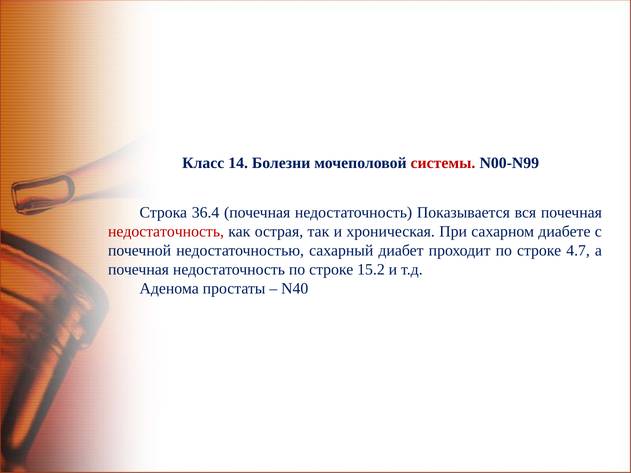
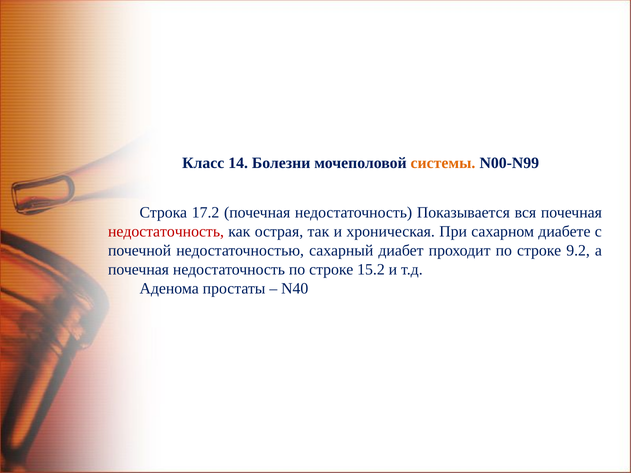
системы colour: red -> orange (443, 163)
36.4: 36.4 -> 17.2 (206, 213)
4.7: 4.7 -> 9.2 (578, 251)
